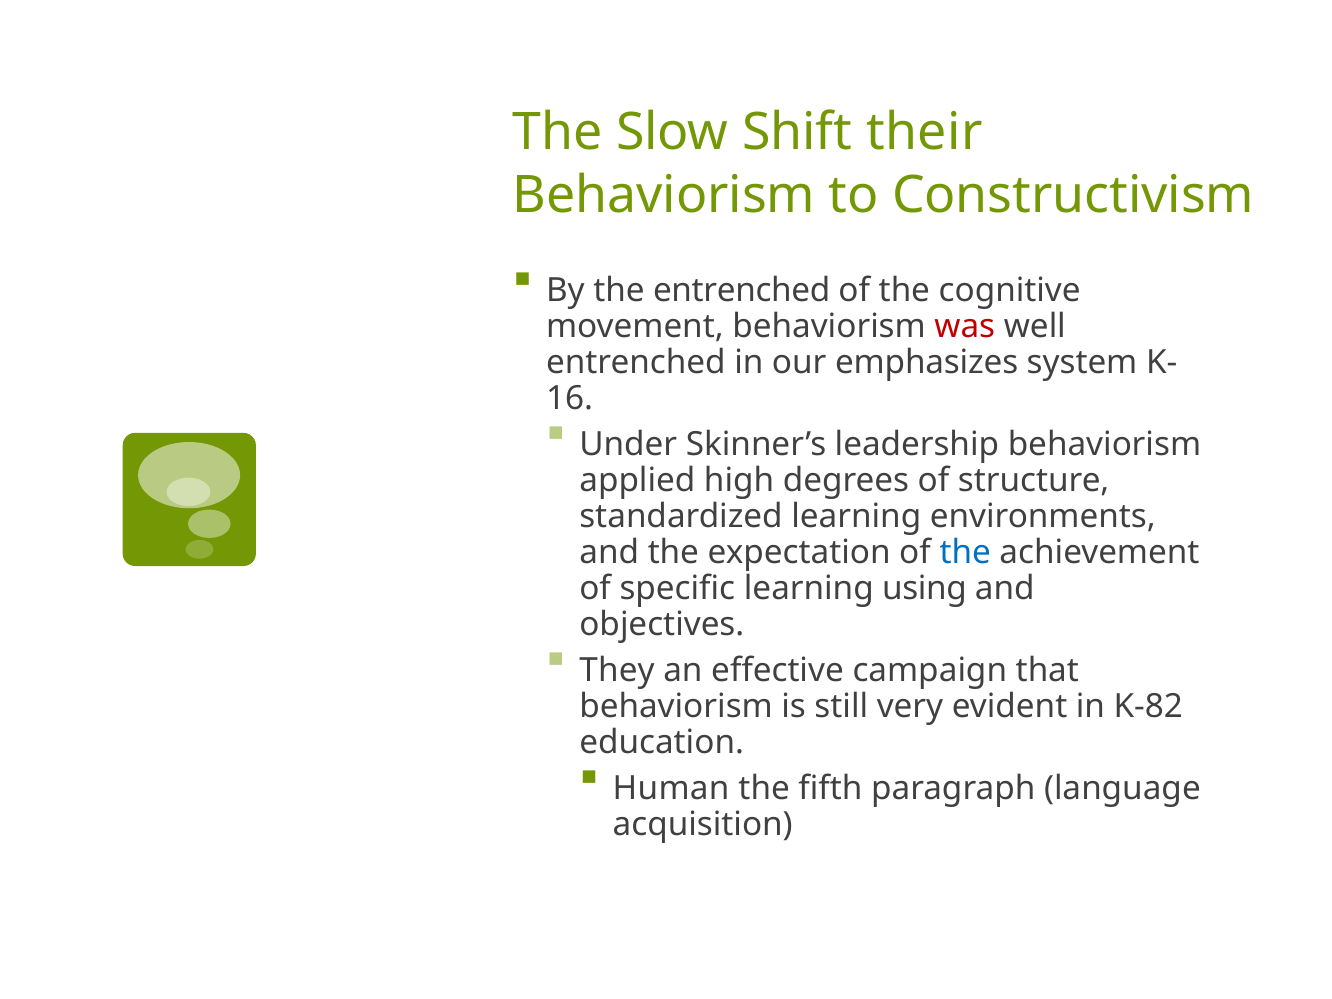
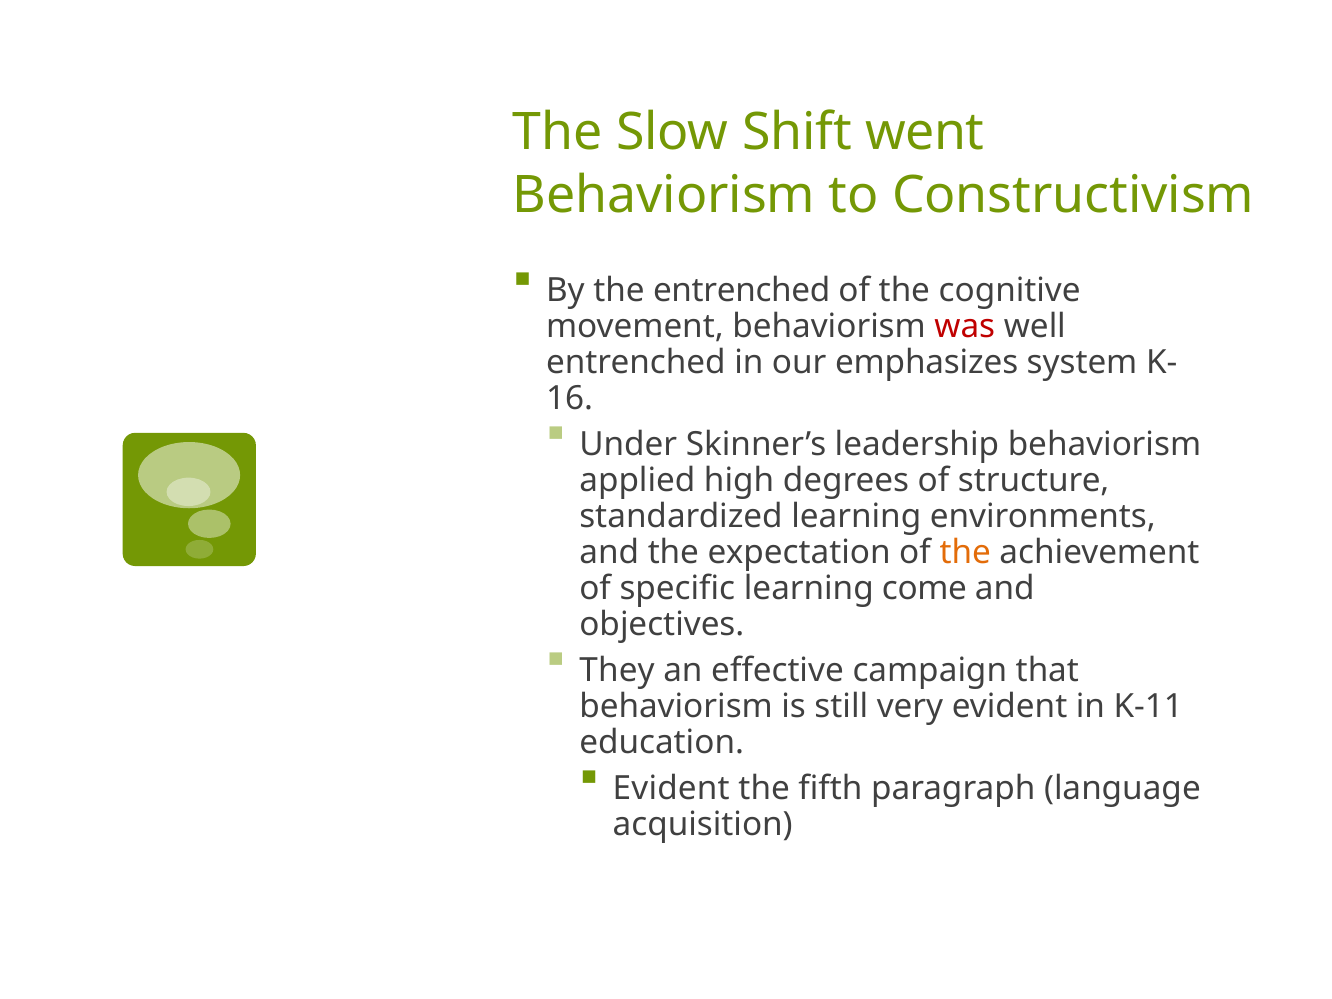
their: their -> went (925, 133)
the colour: blue -> orange (965, 552)
using: using -> come (924, 588)
K-82: K-82 -> K-11 (1148, 706)
Human: Human -> Evident (671, 788)
